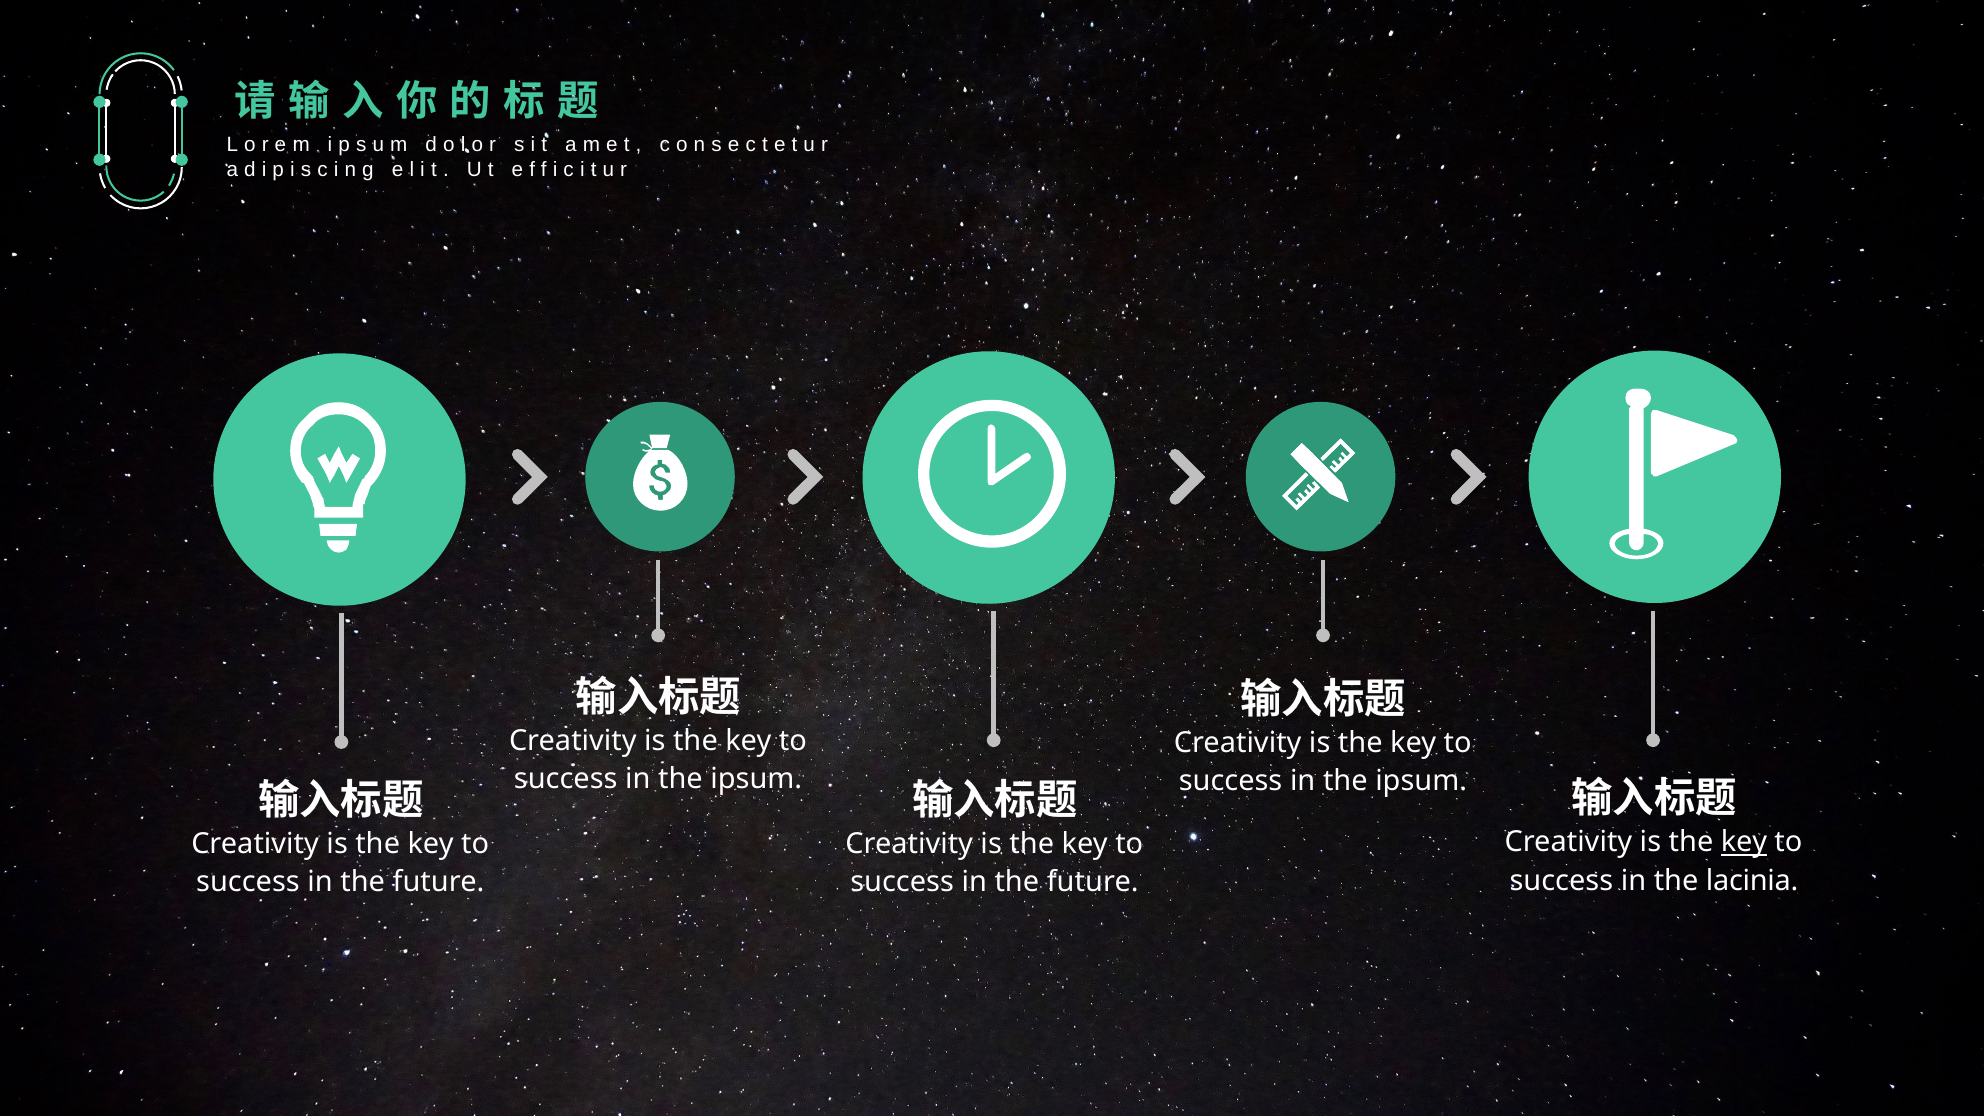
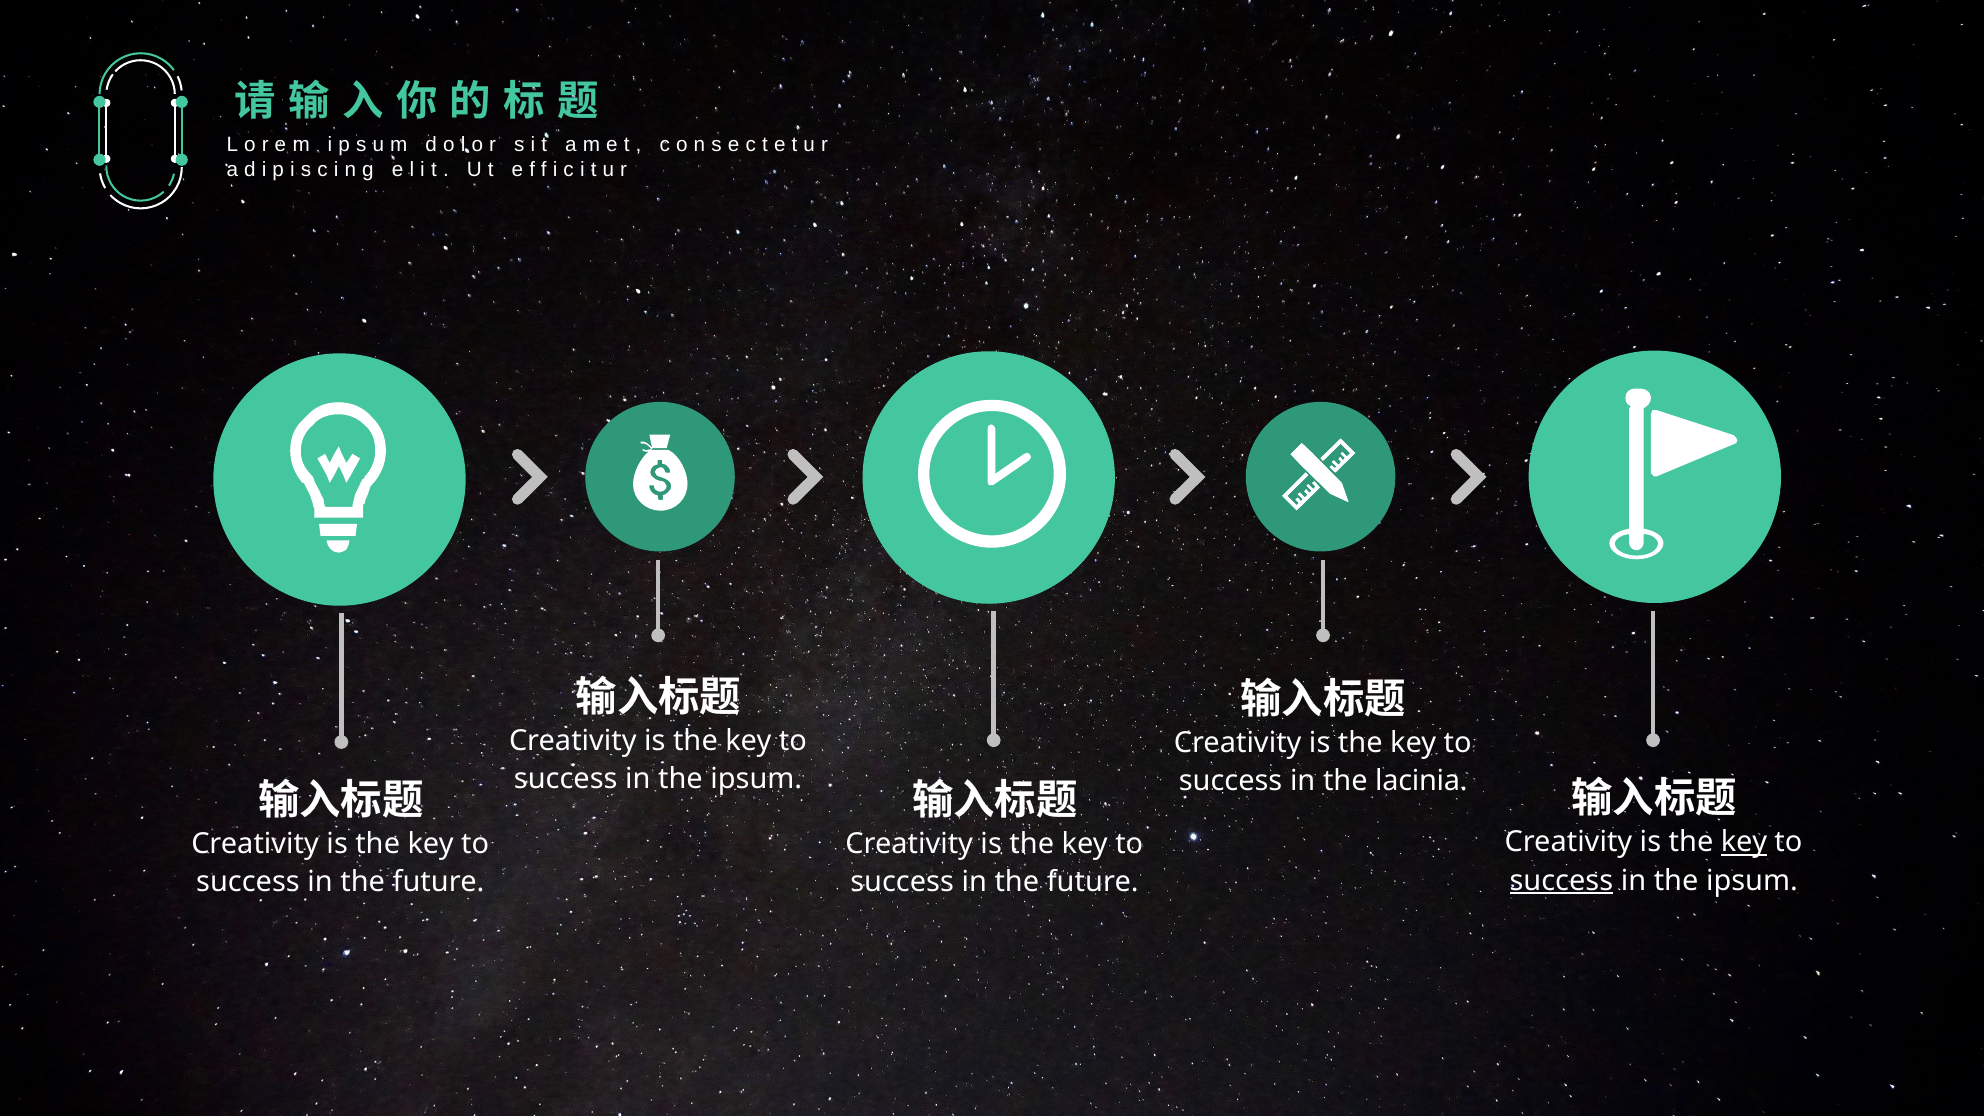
ipsum: ipsum -> lacinia (1421, 781)
success underline: none -> present (1561, 880)
lacinia: lacinia -> ipsum (1752, 880)
